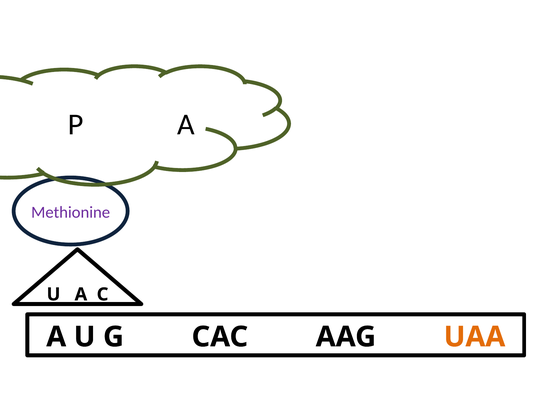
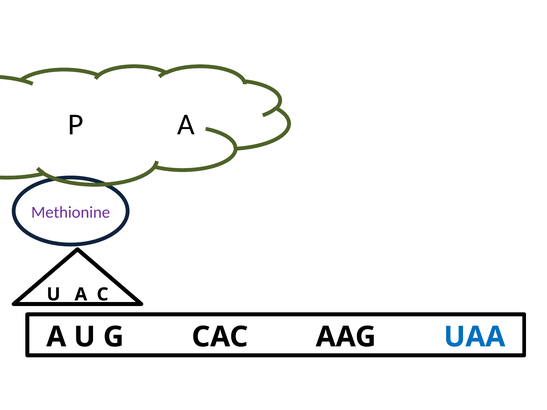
UAA colour: orange -> blue (474, 337)
